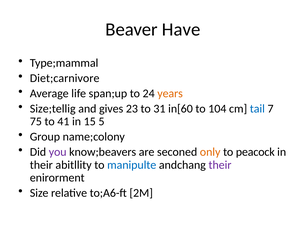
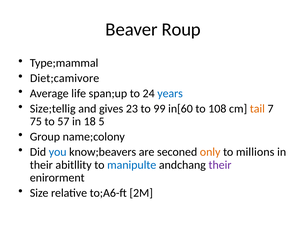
Have: Have -> Roup (181, 30)
Diet;carnivore: Diet;carnivore -> Diet;camivore (65, 78)
years colour: orange -> blue (170, 94)
31: 31 -> 99 (159, 109)
104: 104 -> 108 (217, 109)
tail colour: blue -> orange (257, 109)
41: 41 -> 57 (63, 122)
15: 15 -> 18 (90, 122)
you colour: purple -> blue (58, 152)
peacock: peacock -> millions (255, 152)
